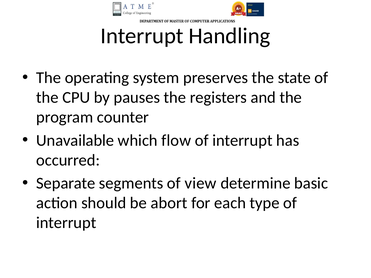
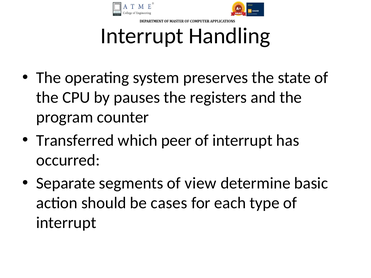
Unavailable: Unavailable -> Transferred (75, 141)
flow: flow -> peer (176, 141)
abort: abort -> cases (169, 203)
